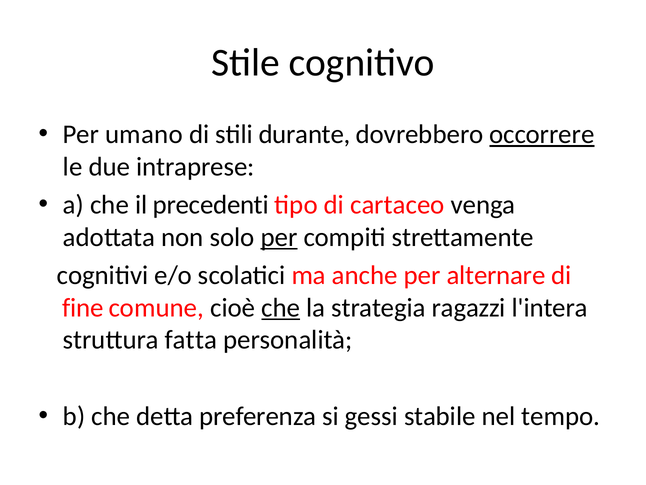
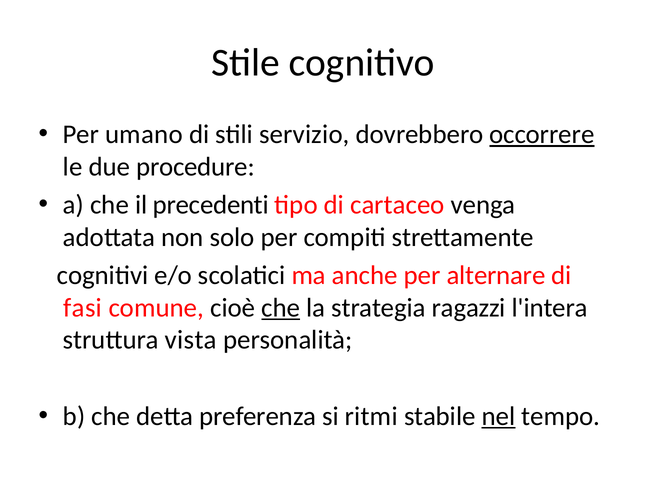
durante: durante -> servizio (304, 134)
intraprese: intraprese -> procedure (195, 167)
per underline: present -> none (279, 237)
fine: fine -> fasi (83, 307)
fatta: fatta -> vista (191, 340)
gessi: gessi -> ritmi (371, 416)
nel underline: none -> present (499, 416)
